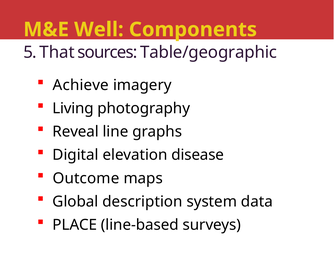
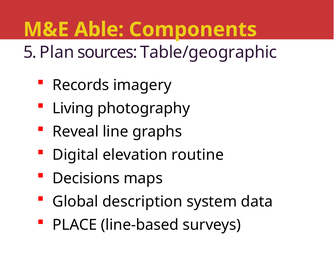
Well: Well -> Able (99, 30)
That: That -> Plan (57, 52)
Achieve: Achieve -> Records (81, 85)
disease: disease -> routine (198, 155)
Outcome: Outcome -> Decisions (86, 178)
